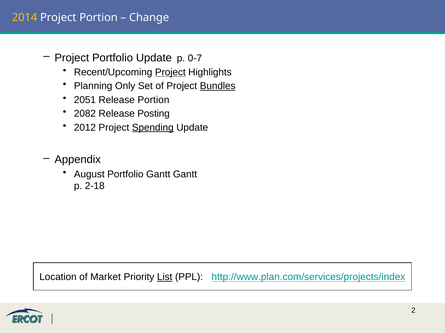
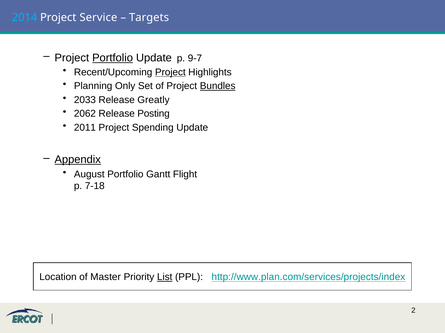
2014 colour: yellow -> light blue (25, 17)
Project Portion: Portion -> Service (98, 17)
Change: Change -> Targets (149, 17)
Portfolio underline: none -> present (113, 58)
0-7: 0-7 -> 9-7 (195, 58)
2051: 2051 -> 2033 (85, 100)
Release Portion: Portion -> Greatly (153, 100)
2082: 2082 -> 2062 (85, 114)
2012: 2012 -> 2011 (85, 128)
Spending underline: present -> none (153, 128)
Appendix underline: none -> present (78, 160)
Gantt Gantt: Gantt -> Flight (185, 175)
2-18: 2-18 -> 7-18 (95, 186)
Market: Market -> Master (106, 278)
